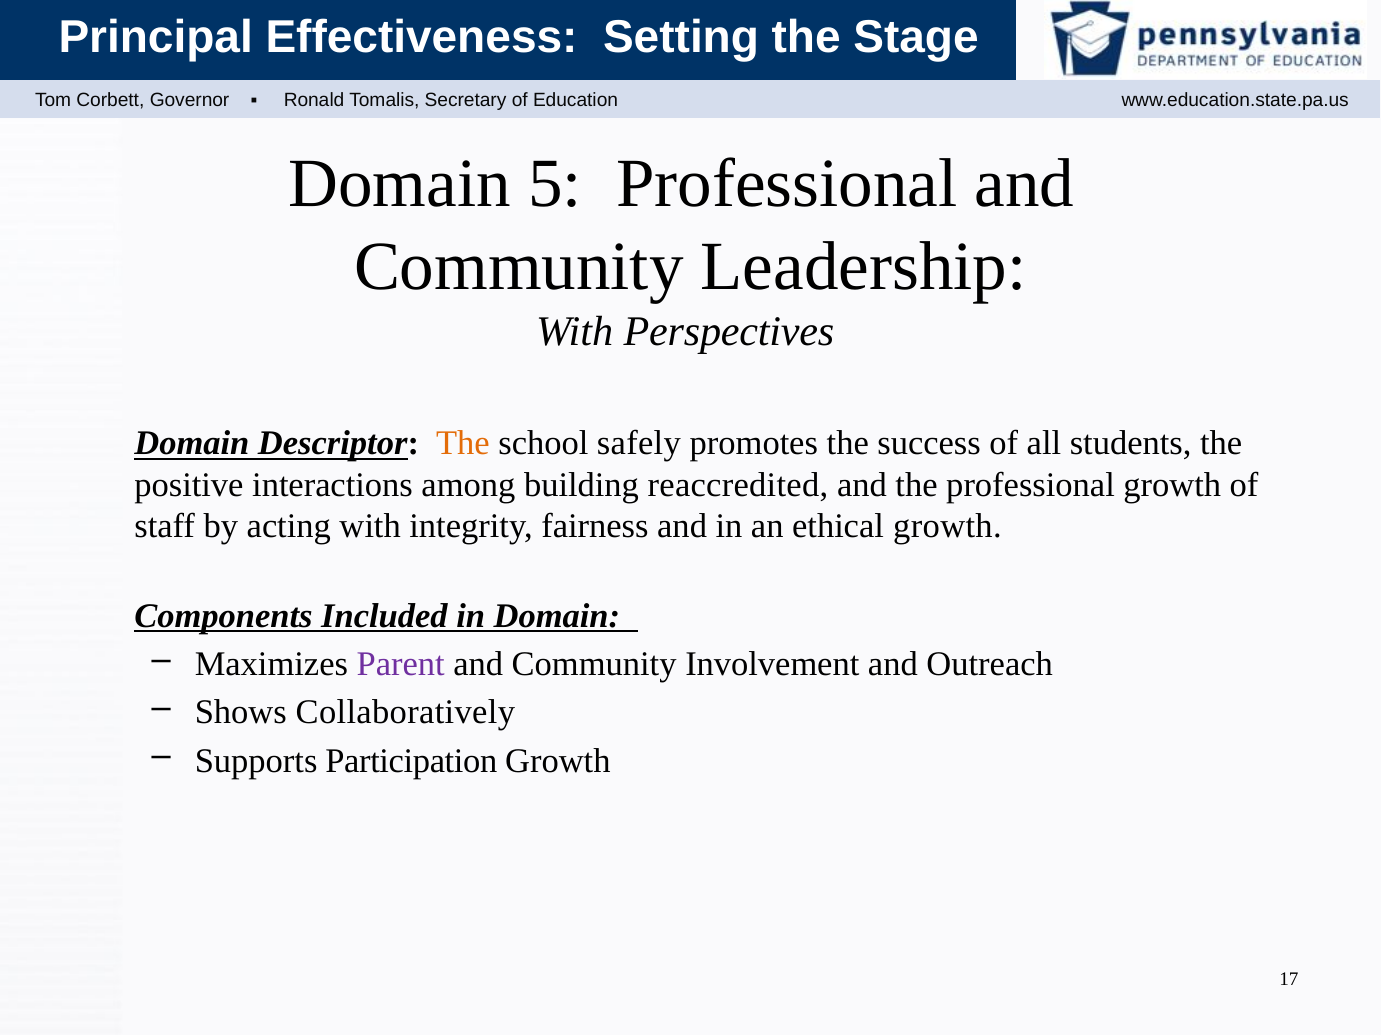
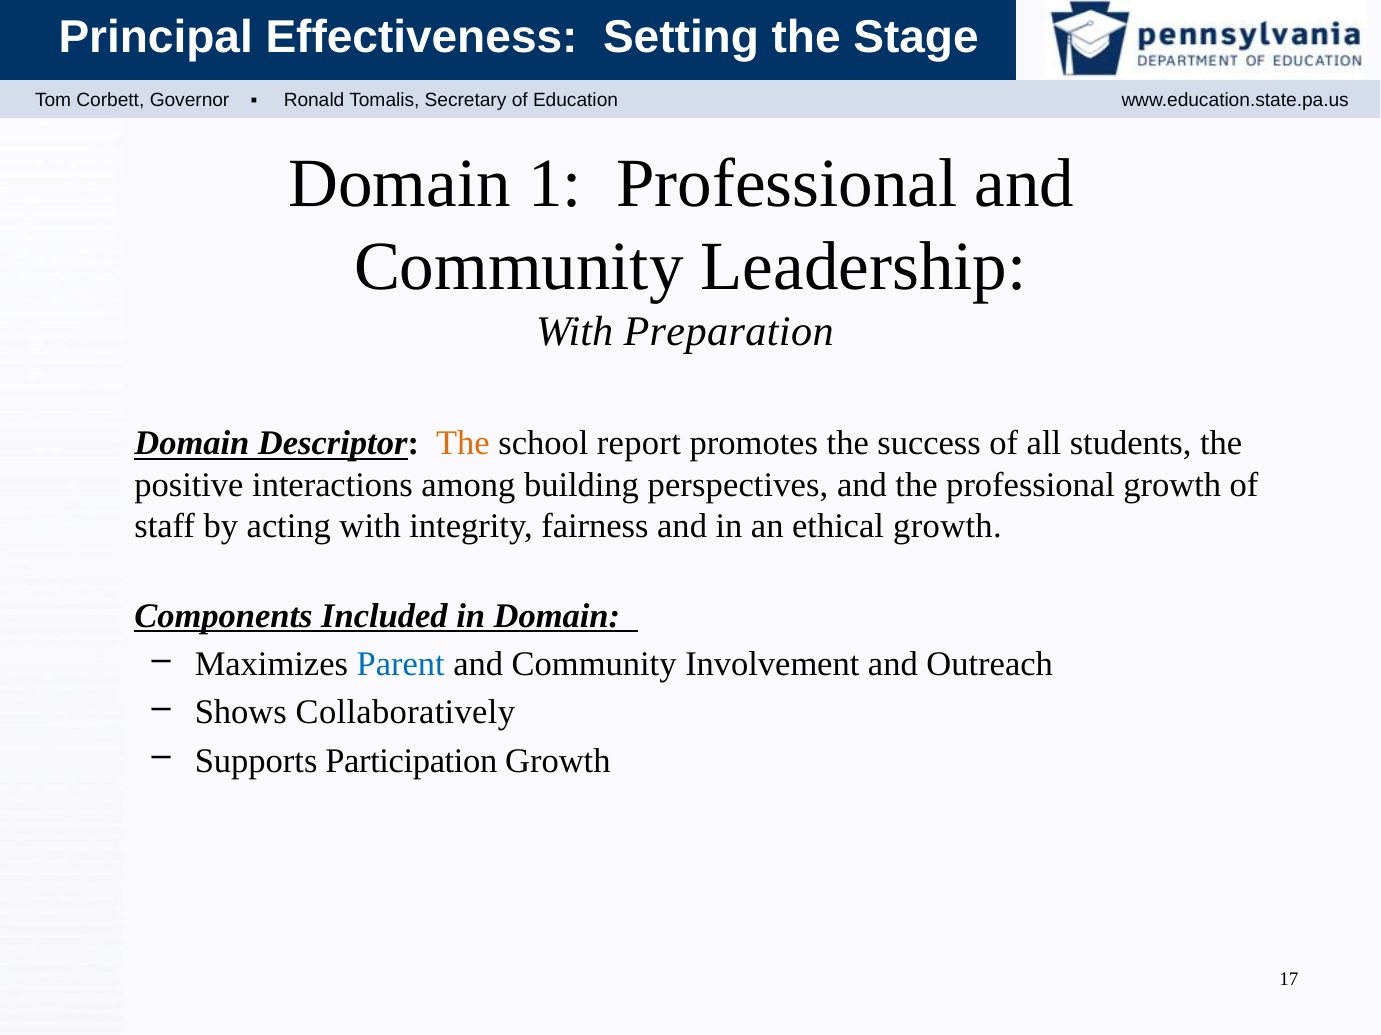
5: 5 -> 1 (555, 184)
Perspectives: Perspectives -> Preparation (729, 332)
safely: safely -> report (639, 444)
reaccredited: reaccredited -> perspectives (738, 485)
Parent colour: purple -> blue (401, 665)
